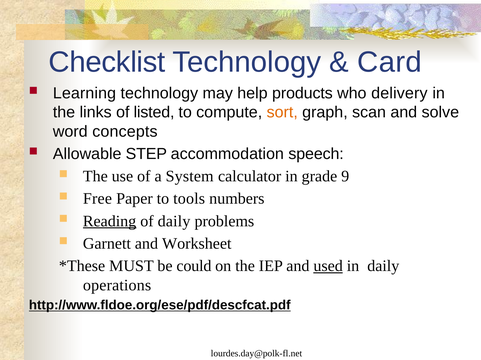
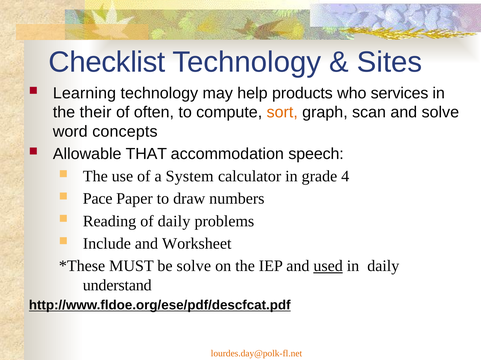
Card: Card -> Sites (390, 62)
delivery: delivery -> services (400, 93)
links: links -> their (96, 113)
listed: listed -> often (154, 113)
STEP: STEP -> THAT (146, 154)
9: 9 -> 4 (345, 177)
Free: Free -> Pace (98, 199)
tools: tools -> draw (189, 199)
Reading underline: present -> none (110, 222)
Garnett: Garnett -> Include (107, 244)
be could: could -> solve (194, 266)
operations: operations -> understand (117, 286)
lourdes.day@polk-fl.net colour: black -> orange (256, 354)
